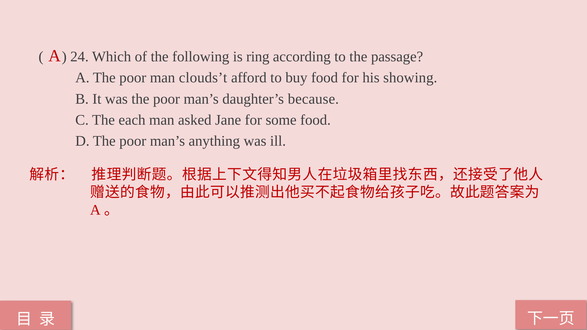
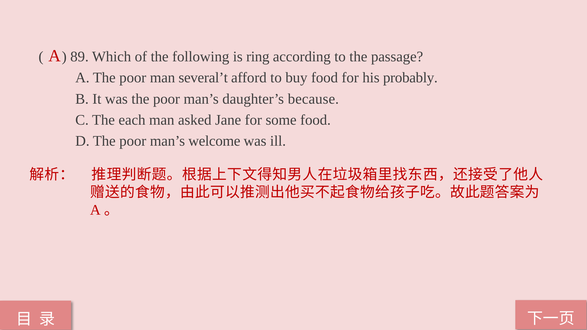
24: 24 -> 89 (79, 57)
clouds’t: clouds’t -> several’t (203, 78)
showing: showing -> probably (410, 78)
anything: anything -> welcome (214, 141)
